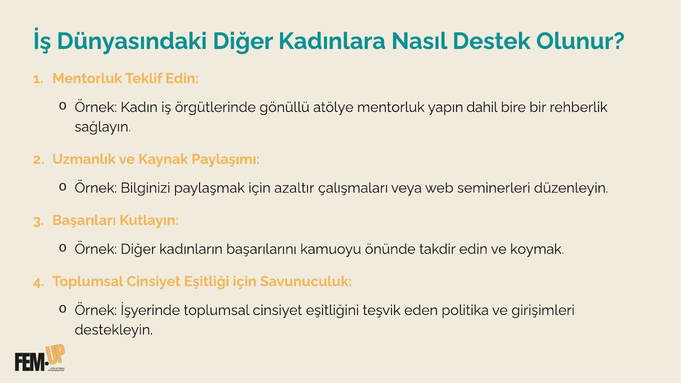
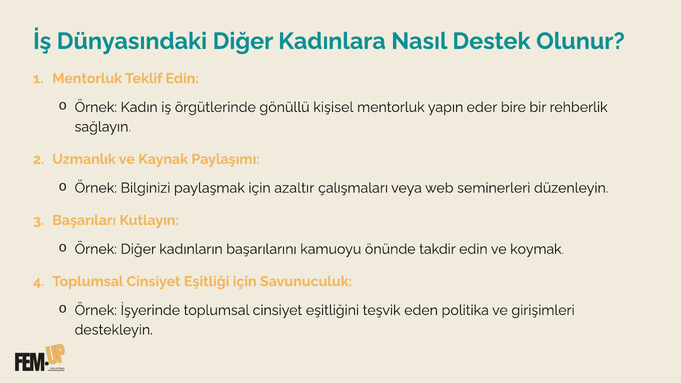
atölye: atölye -> kişisel (333, 107)
dahil: dahil -> eder (482, 107)
